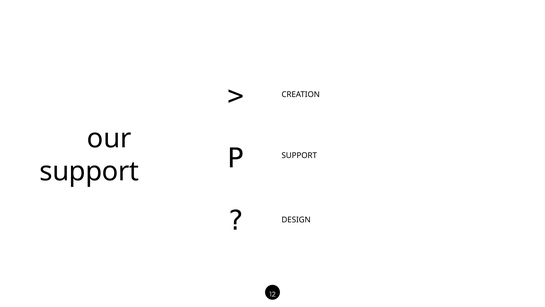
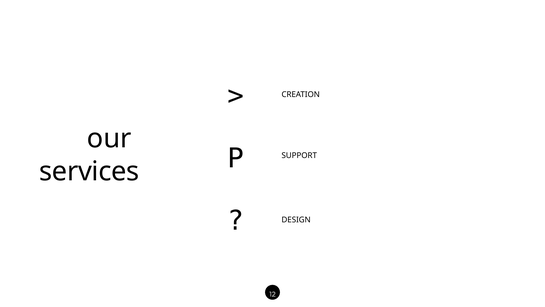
support: support -> services (89, 171)
